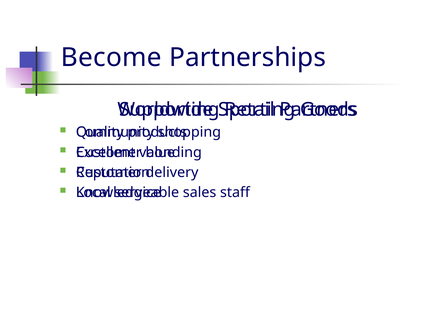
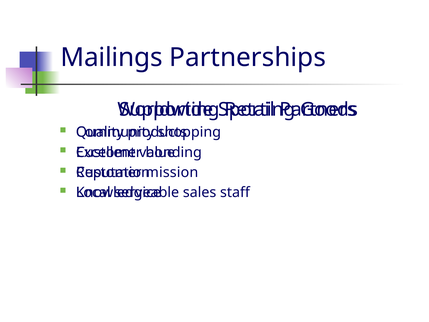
Become: Become -> Mailings (112, 58)
delivery: delivery -> mission (172, 172)
